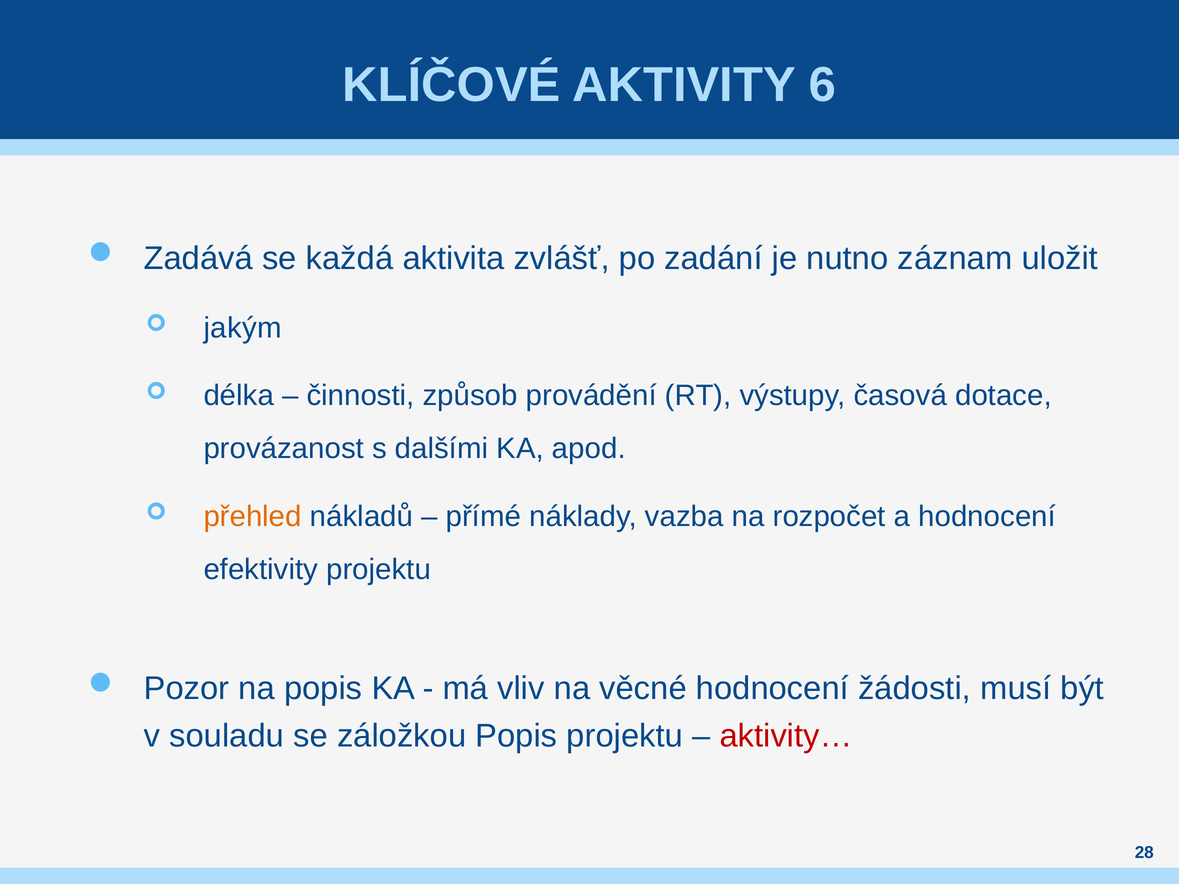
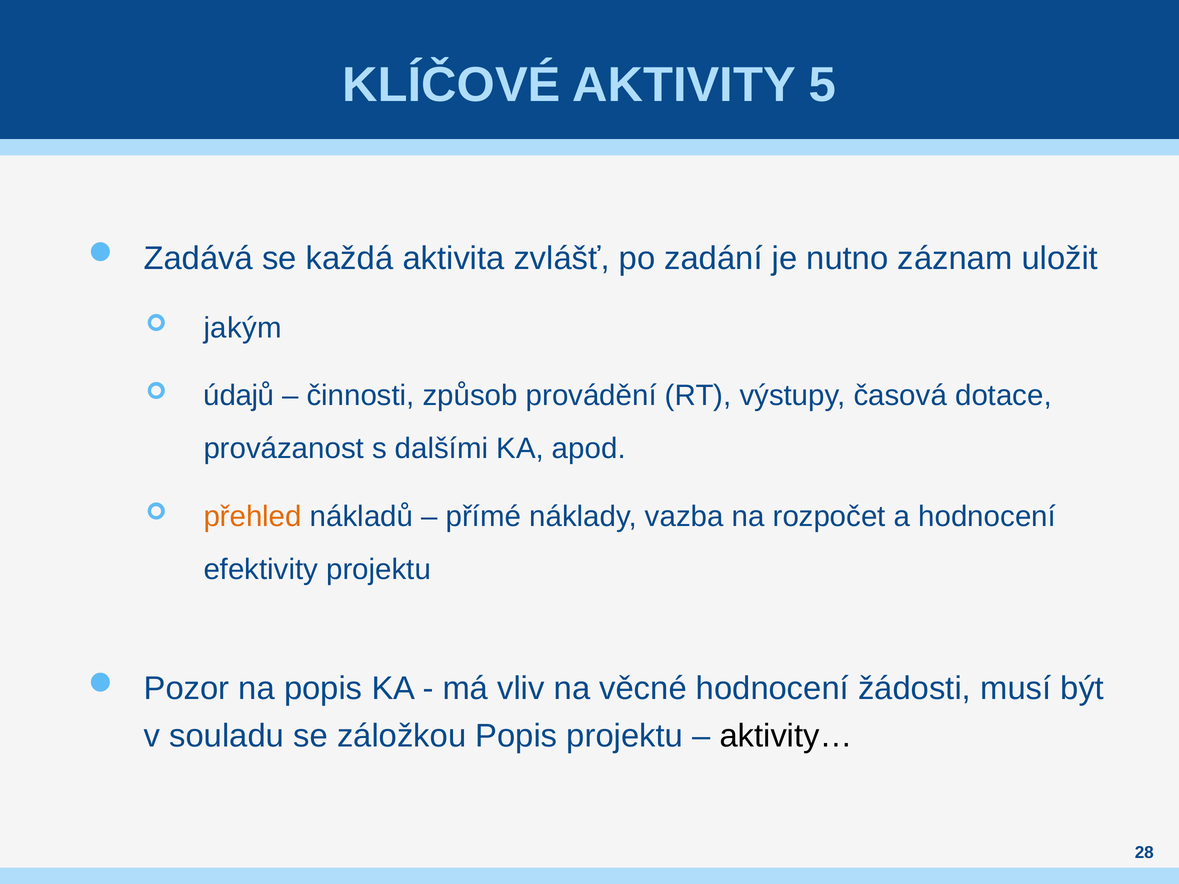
6: 6 -> 5 (822, 85)
délka: délka -> údajů (239, 396)
aktivity… colour: red -> black (786, 736)
